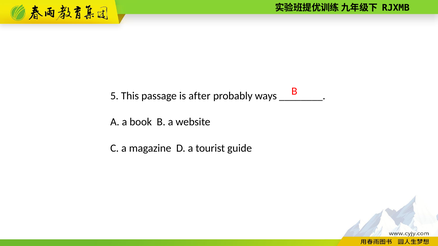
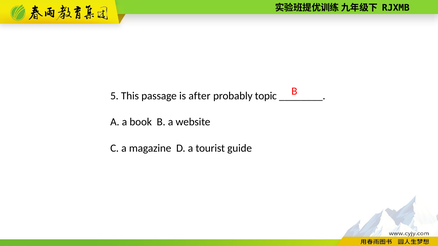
ways: ways -> topic (266, 96)
